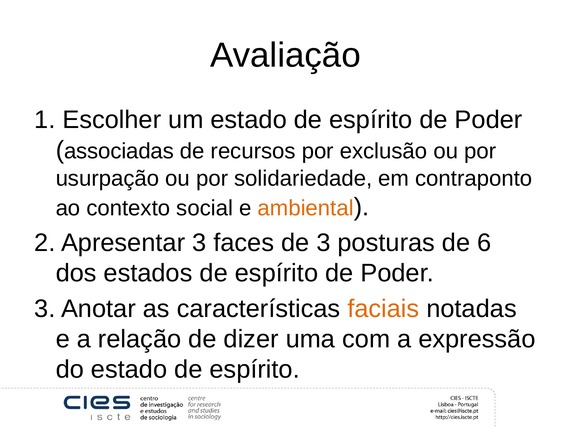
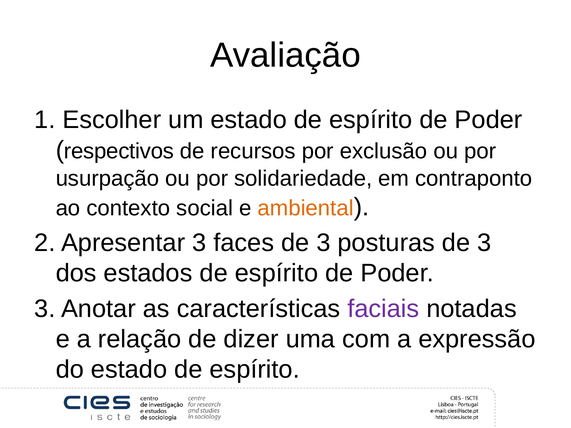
associadas: associadas -> respectivos (119, 151)
posturas de 6: 6 -> 3 (484, 243)
faciais colour: orange -> purple (383, 309)
